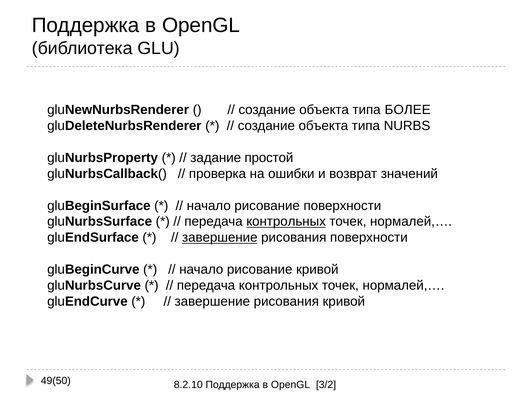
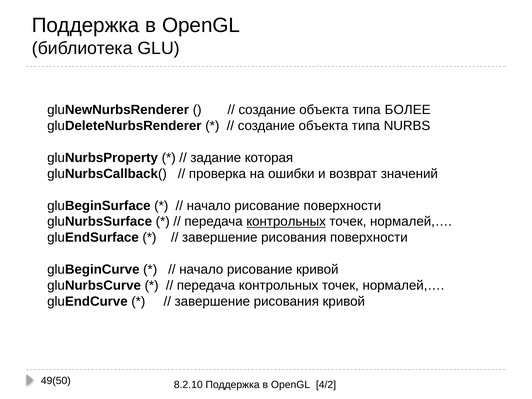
простой: простой -> которая (269, 158)
завершение underline: present -> none (220, 238)
3/2: 3/2 -> 4/2 (326, 385)
